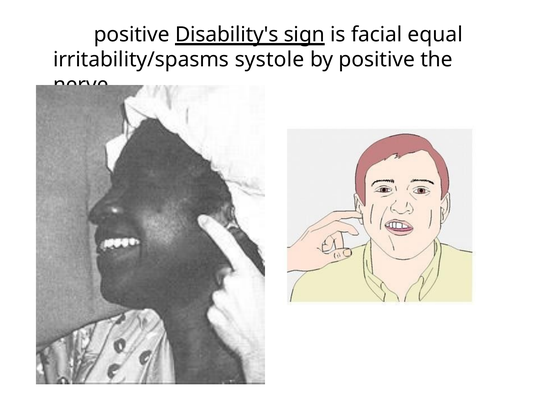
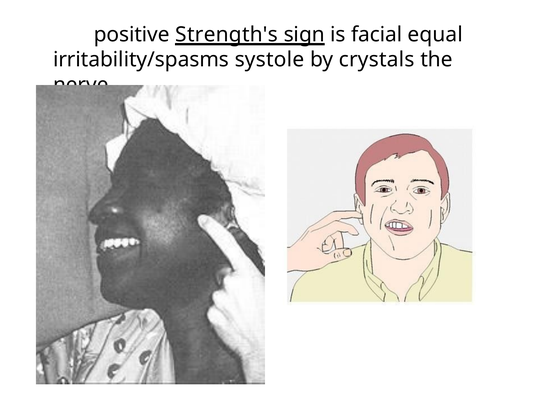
Disability's: Disability's -> Strength's (227, 35)
by positive: positive -> crystals (377, 60)
